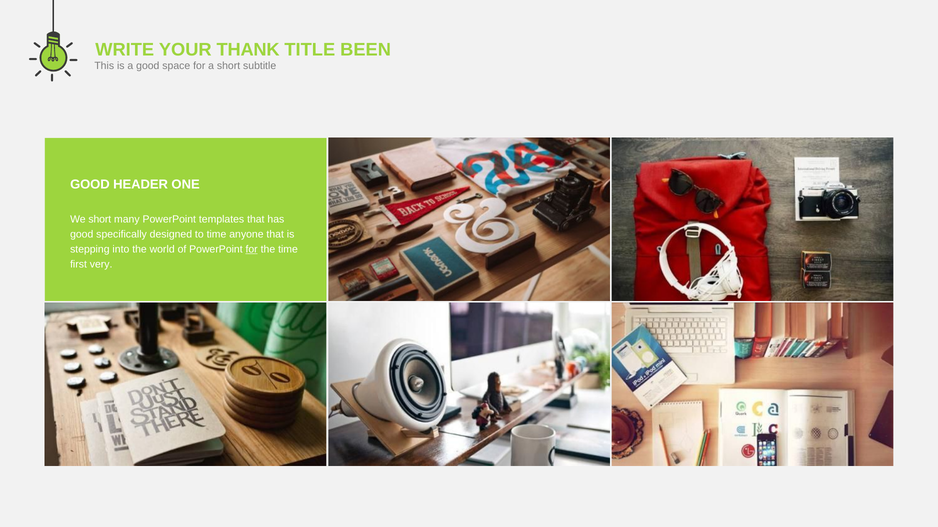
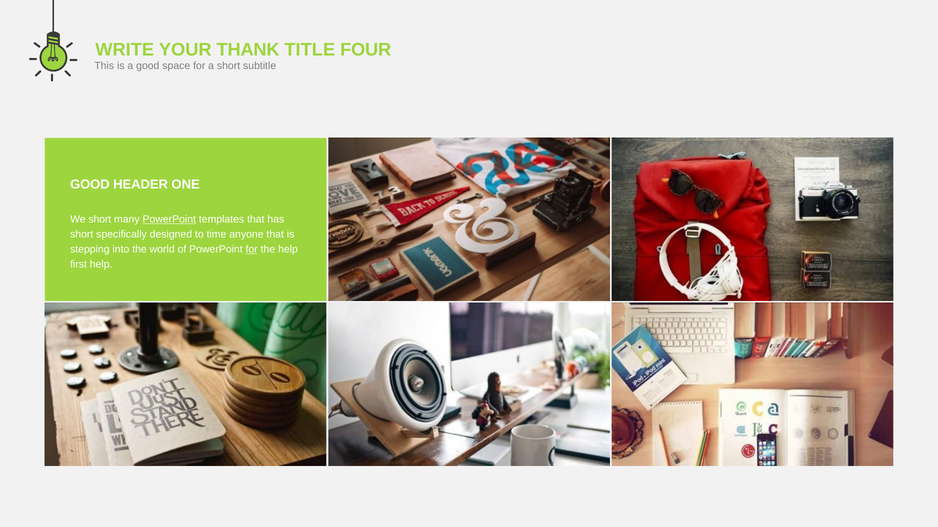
BEEN: BEEN -> FOUR (366, 50)
PowerPoint underline: none -> present (169, 220)
good: good -> short (82, 235)
the time: time -> help (288, 249)
first very: very -> help (101, 264)
